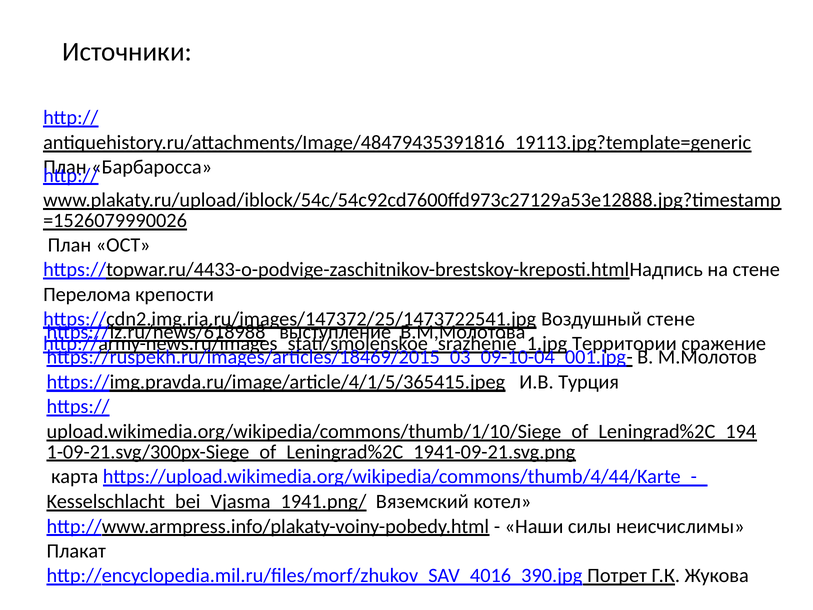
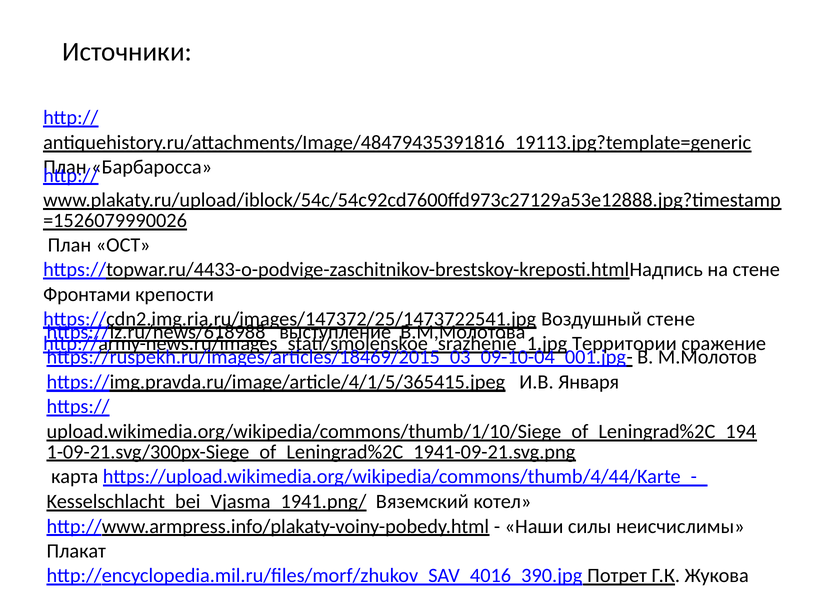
Перелома: Перелома -> Фронтами (87, 294)
Турция: Турция -> Января (589, 382)
